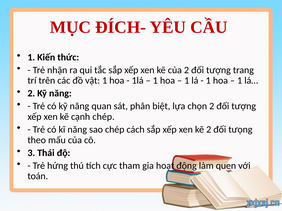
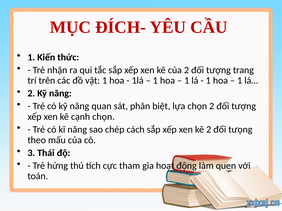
cạnh chép: chép -> chọn (104, 117)
